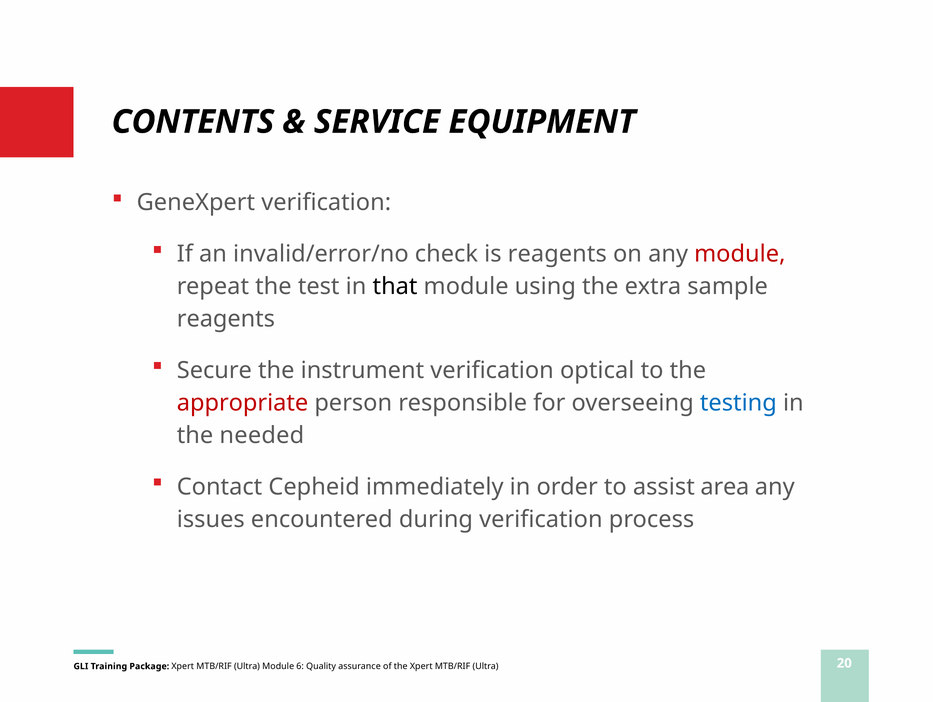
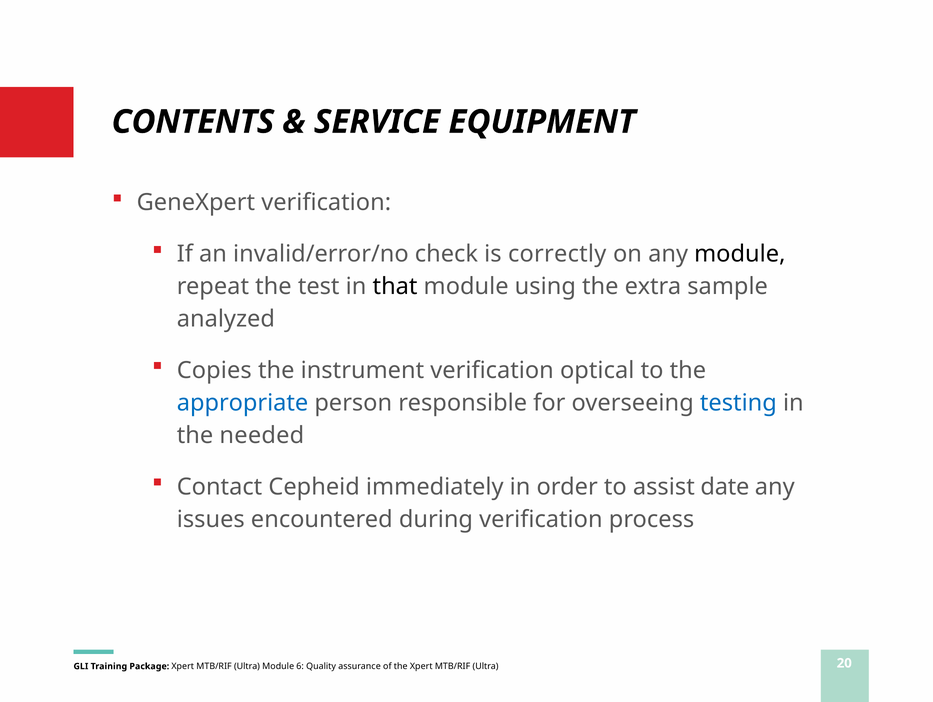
is reagents: reagents -> correctly (557, 254)
module colour: red -> black (740, 254)
reagents: reagents -> analyzed (226, 319)
Secure: Secure -> Copies (214, 371)
appropriate colour: red -> blue (243, 403)
area: area -> date (725, 487)
